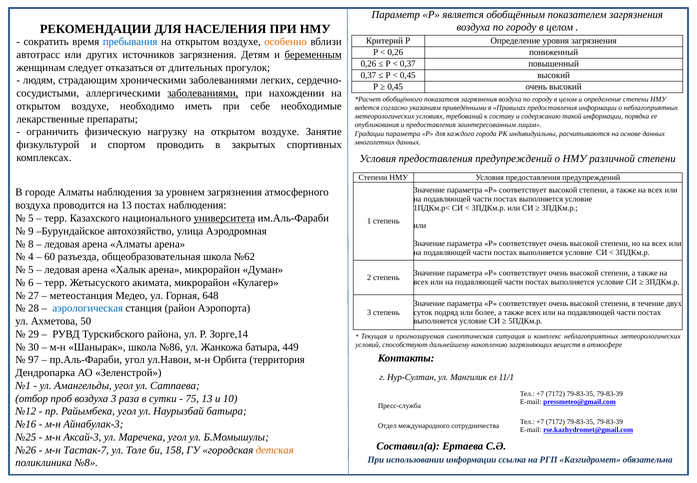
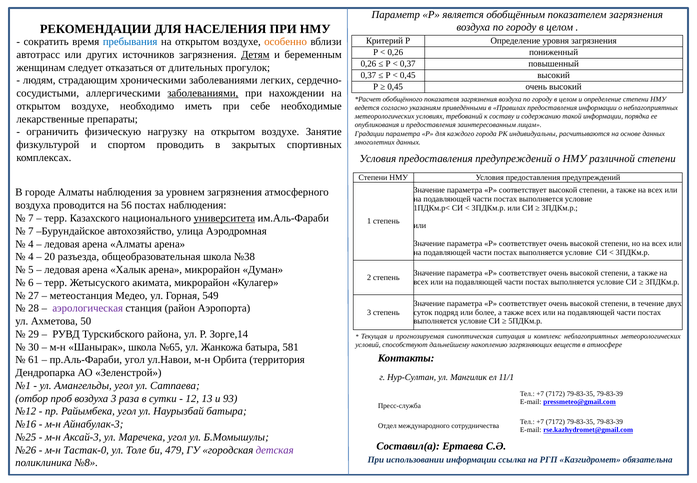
Детям underline: none -> present (255, 55)
беременным underline: present -> none (313, 55)
на 13: 13 -> 56 (126, 205)
5: 5 -> 7 (31, 218)
9: 9 -> 7 (31, 231)
8: 8 -> 4 (31, 244)
60: 60 -> 20 (50, 257)
№62: №62 -> №38 (244, 257)
648: 648 -> 549 (211, 295)
аэрологическая colour: blue -> purple (88, 308)
№86: №86 -> №65 (171, 347)
449: 449 -> 581 (291, 347)
97: 97 -> 61 (34, 360)
75: 75 -> 12 (192, 398)
10: 10 -> 93 (230, 398)
Тастак-7: Тастак-7 -> Тастак-0 (86, 450)
158: 158 -> 479 (175, 450)
детская colour: orange -> purple (275, 450)
